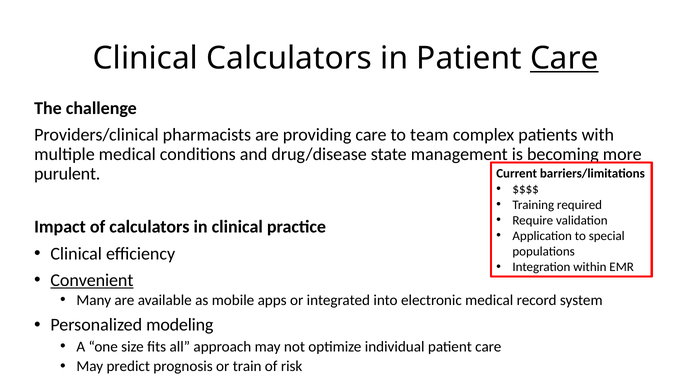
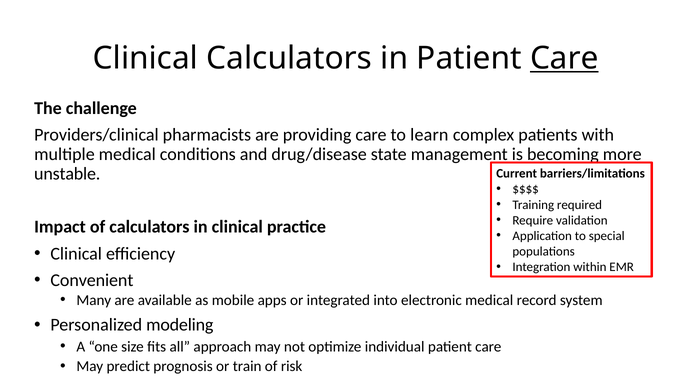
team: team -> learn (429, 135)
purulent: purulent -> unstable (67, 174)
Convenient underline: present -> none (92, 280)
